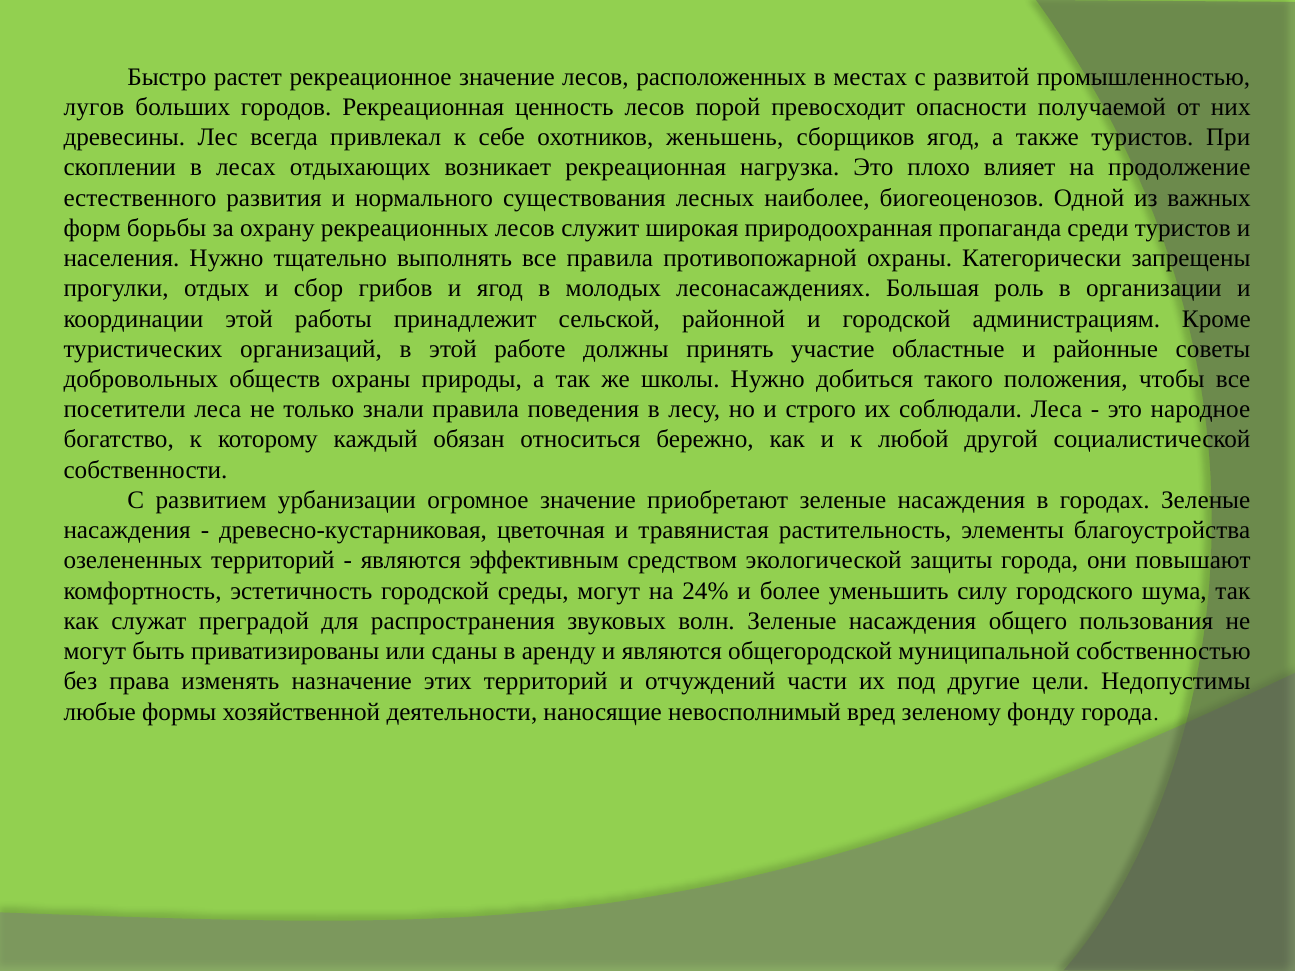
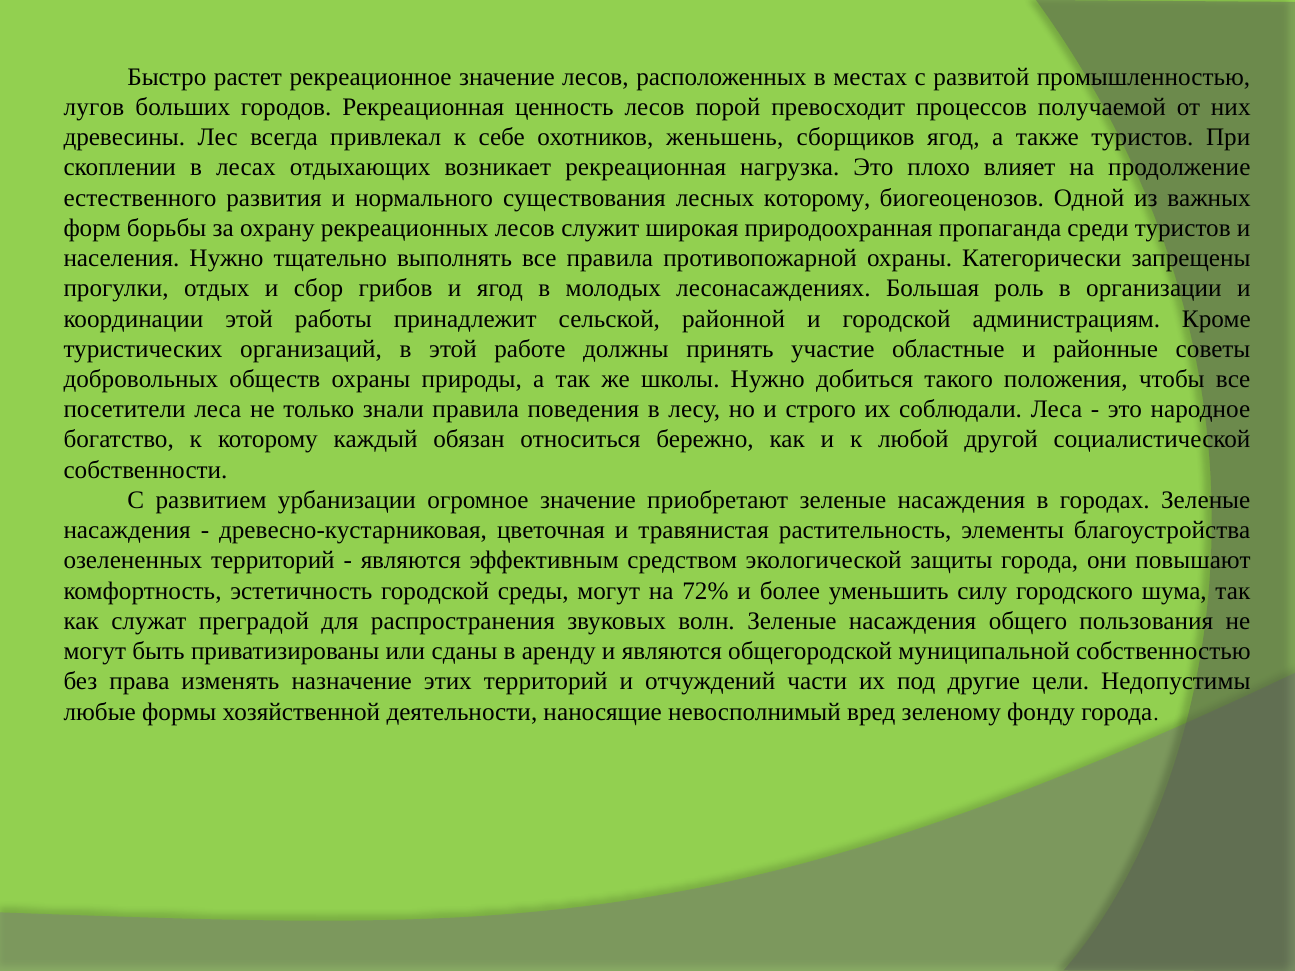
опасности: опасности -> процессов (972, 107)
лесных наиболее: наиболее -> которому (817, 198)
24%: 24% -> 72% (705, 591)
